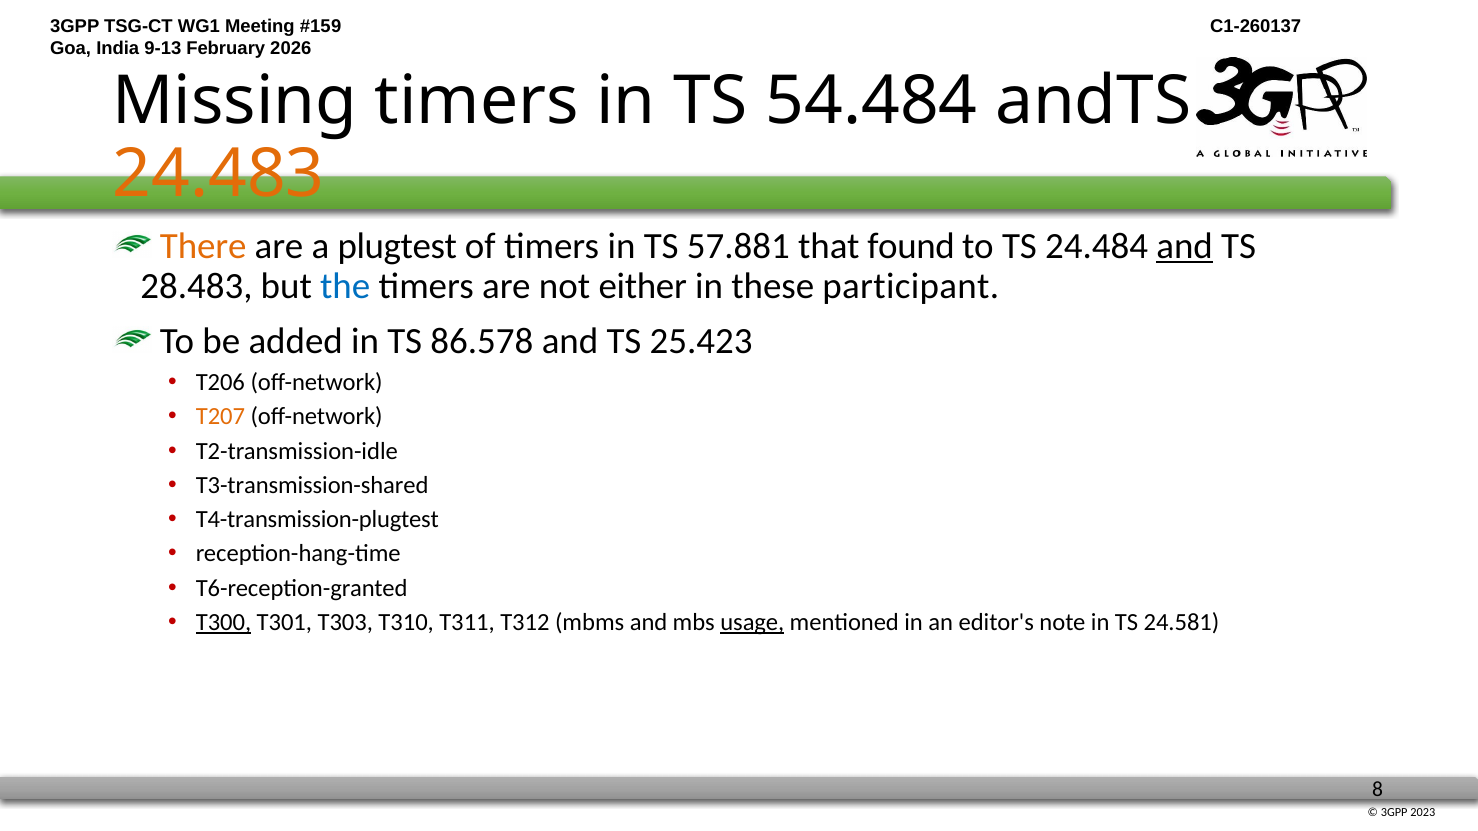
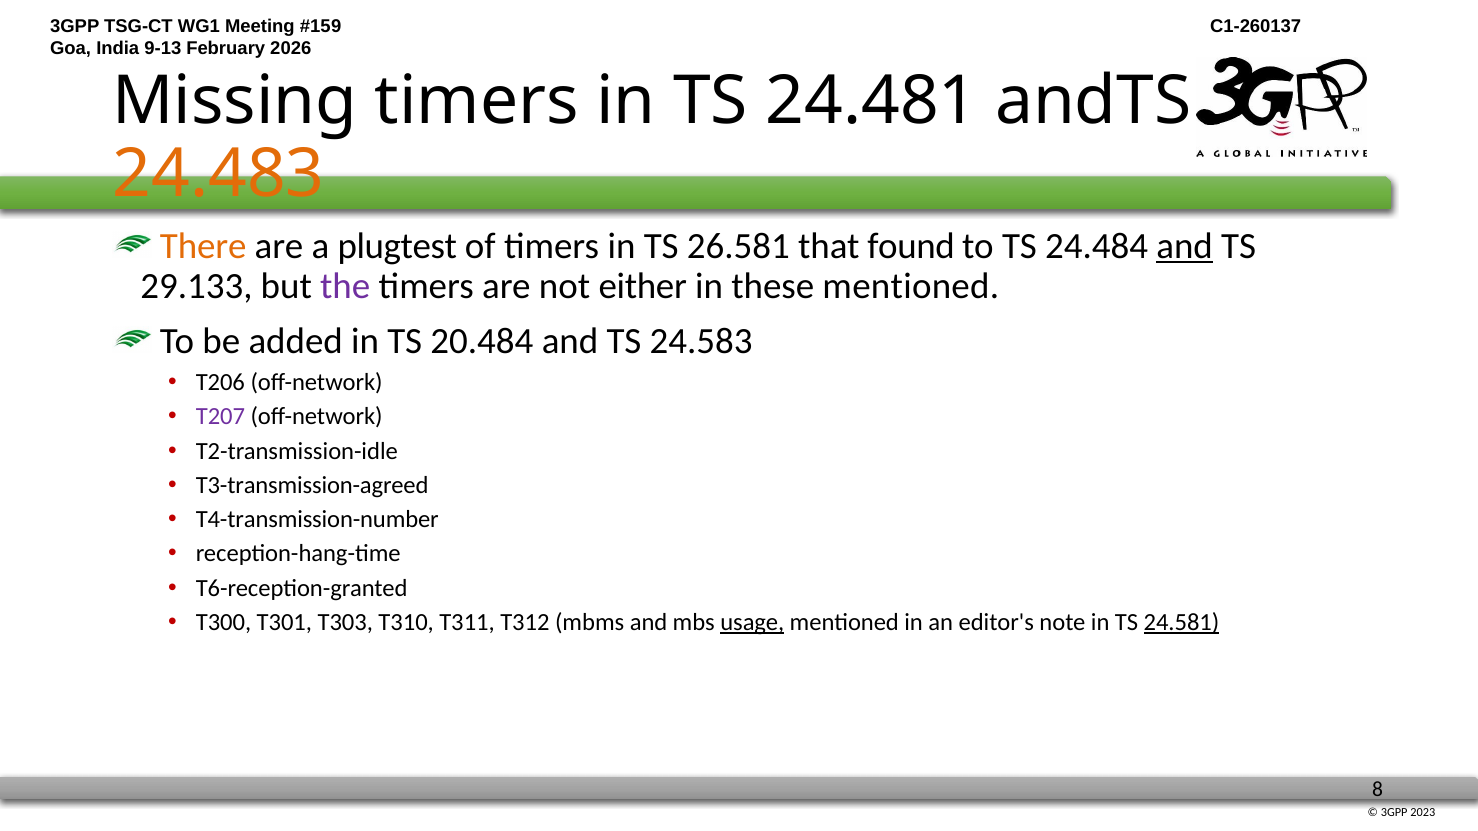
54.484: 54.484 -> 24.481 (872, 101)
57.881: 57.881 -> 26.581 (738, 247)
28.483: 28.483 -> 29.133 (196, 286)
the colour: blue -> purple (345, 286)
these participant: participant -> mentioned (911, 286)
86.578: 86.578 -> 20.484 (482, 342)
25.423: 25.423 -> 24.583 (701, 342)
T207 colour: orange -> purple (220, 417)
T3-transmission-shared: T3-transmission-shared -> T3-transmission-agreed (312, 486)
T4-transmission-plugtest: T4-transmission-plugtest -> T4-transmission-number (317, 520)
T300 underline: present -> none (223, 623)
24.581 underline: none -> present (1181, 623)
